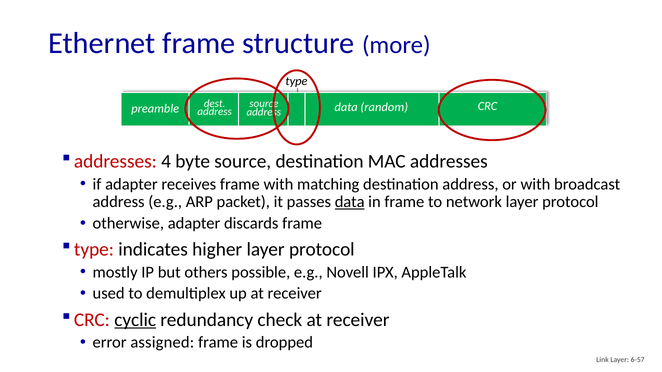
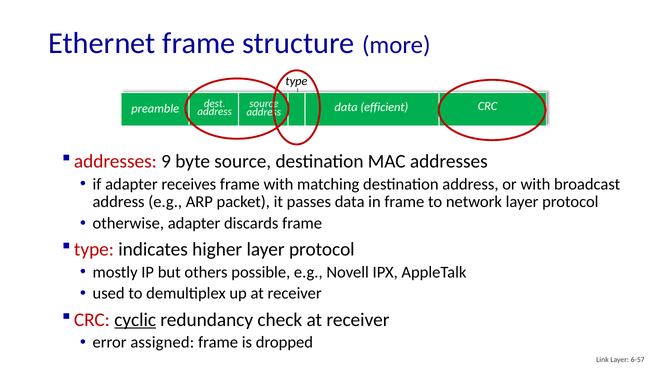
random: random -> efficient (384, 107)
4: 4 -> 9 (166, 161)
data underline: present -> none (350, 202)
